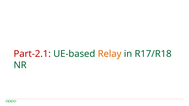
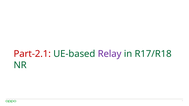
Relay colour: orange -> purple (110, 54)
